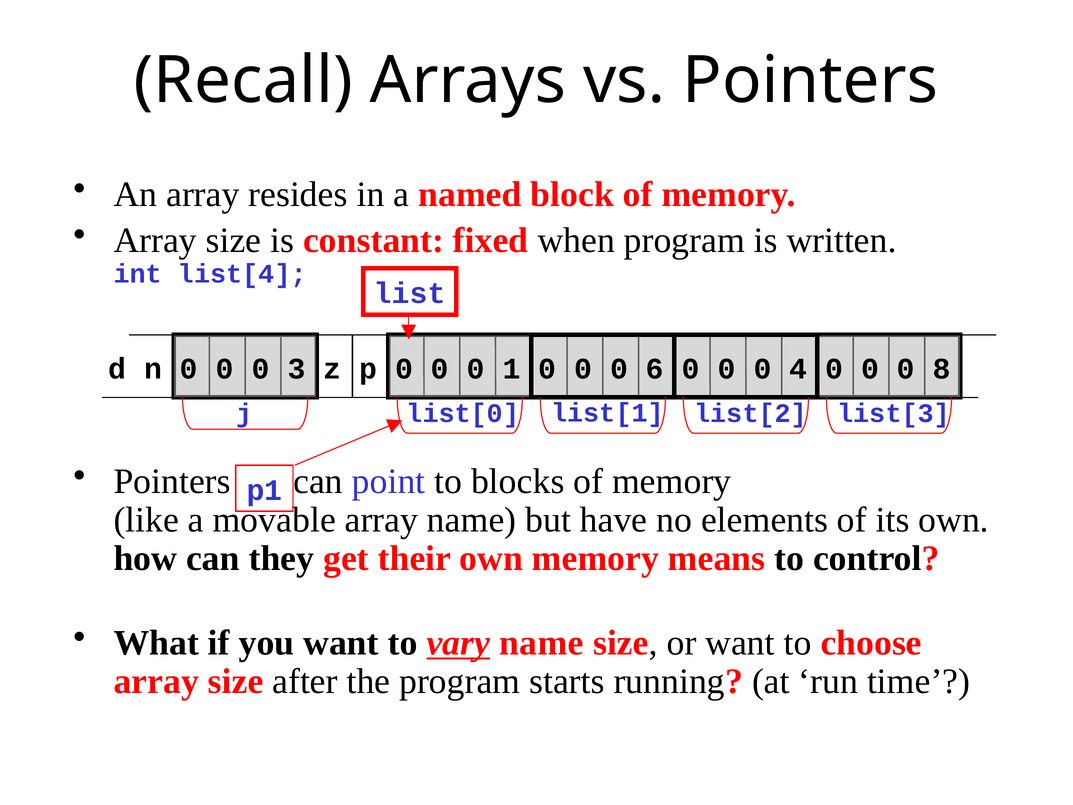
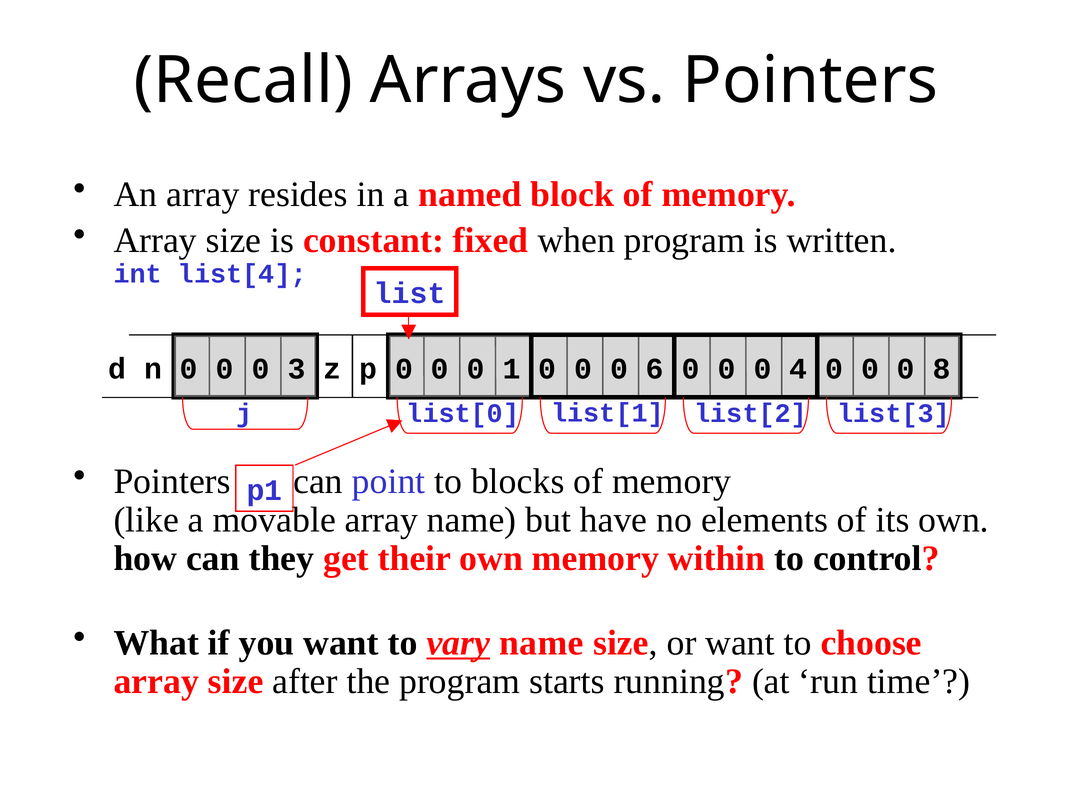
means: means -> within (717, 558)
